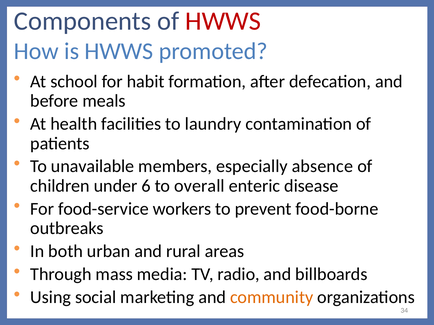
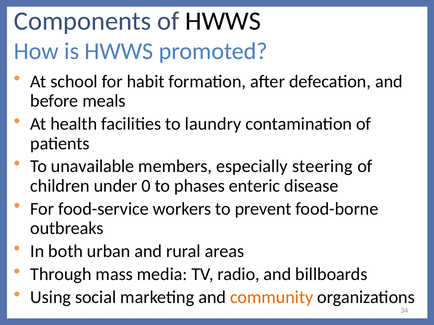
HWWS colour: red -> black (223, 21)
absence: absence -> steering (322, 167)
6: 6 -> 0 (146, 186)
overall: overall -> phases (200, 186)
